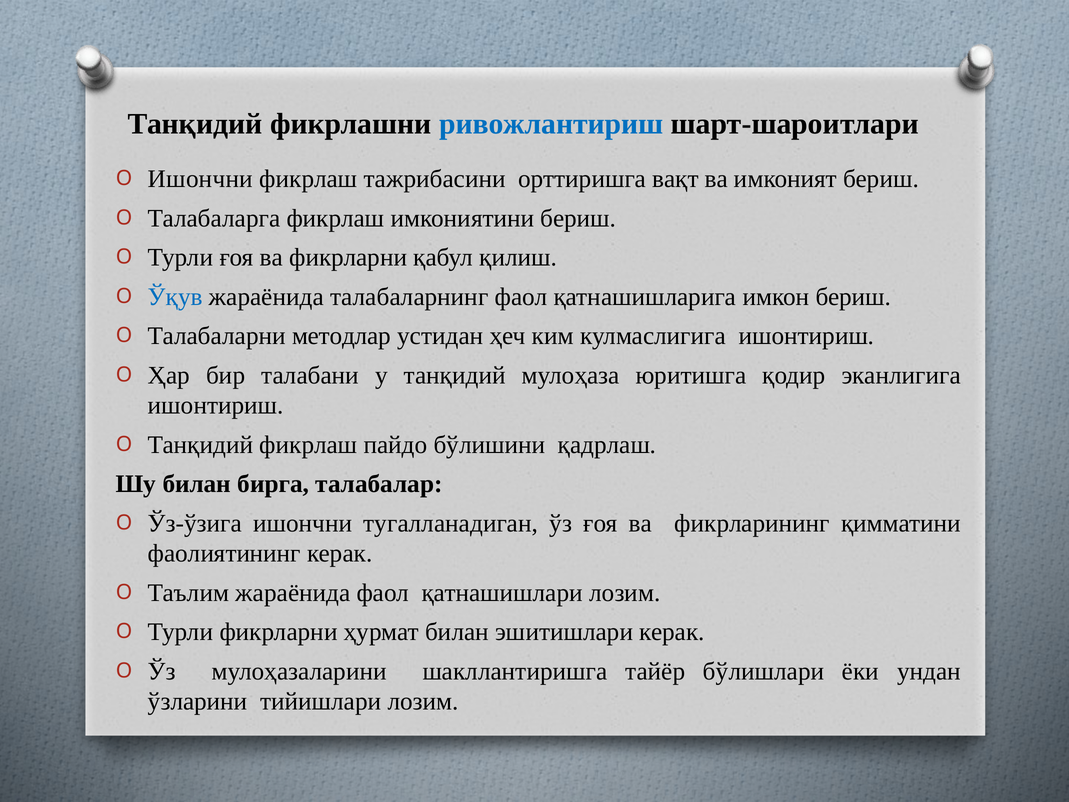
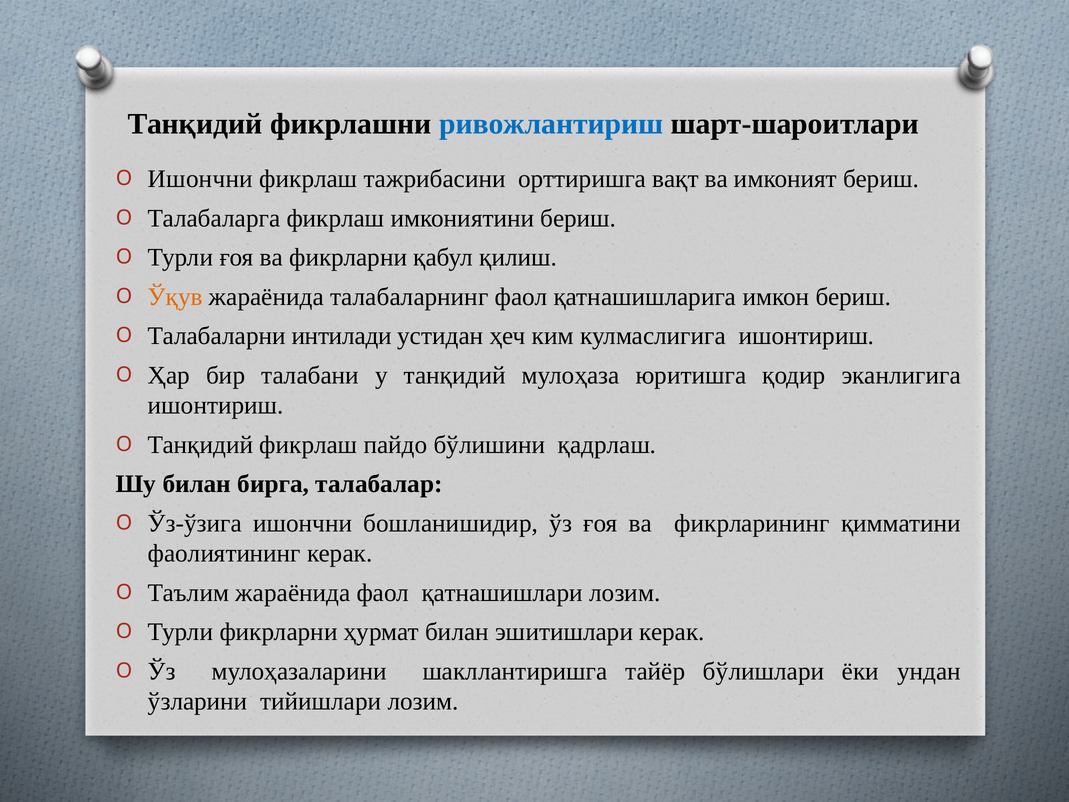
Ўқув colour: blue -> orange (175, 297)
методлар: методлар -> интилади (342, 336)
тугалланадиган: тугалланадиган -> бошланишидир (451, 523)
